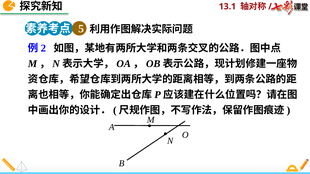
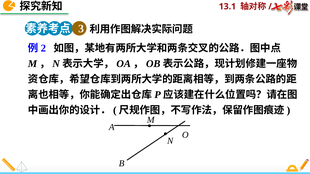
5: 5 -> 3 (81, 29)
